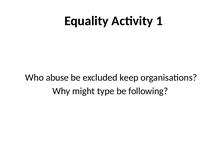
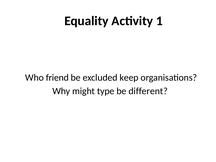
abuse: abuse -> friend (57, 78)
following: following -> different (148, 91)
